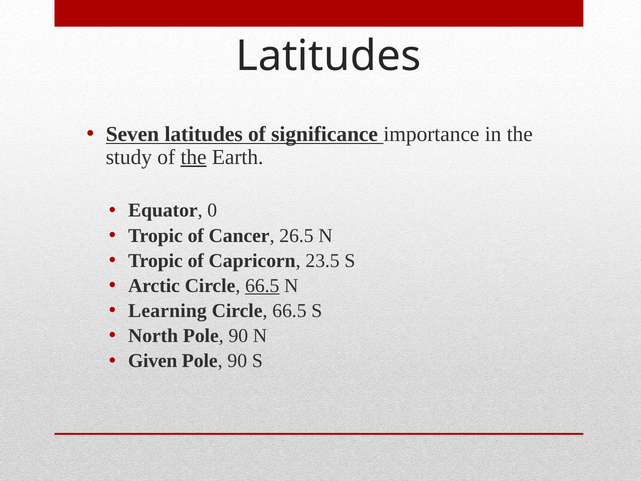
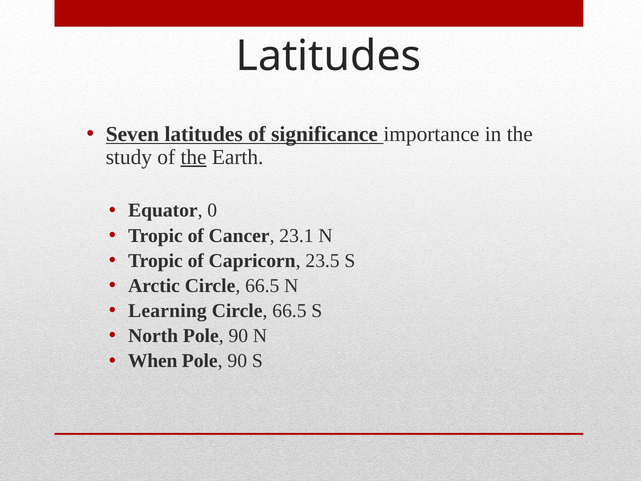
26.5: 26.5 -> 23.1 (296, 235)
66.5 underline: present -> none (262, 285)
Given: Given -> When (153, 361)
